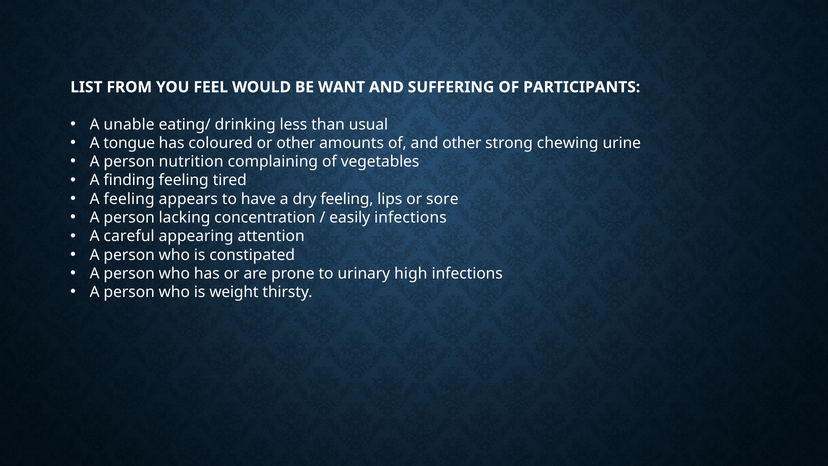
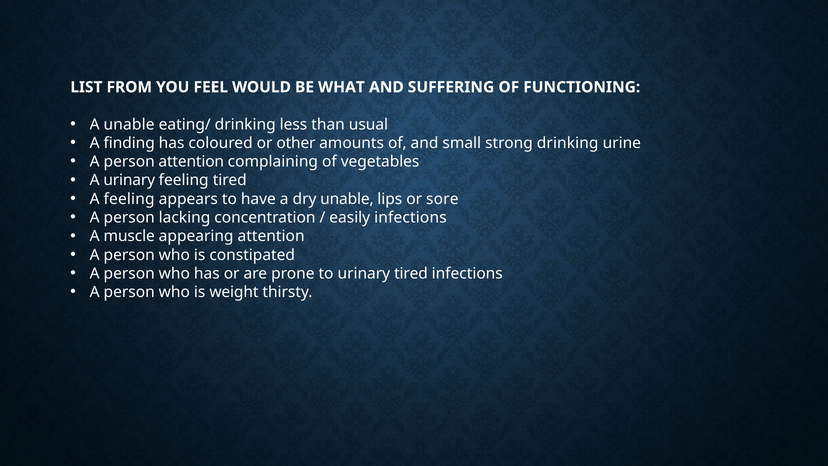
WANT: WANT -> WHAT (341, 87)
PARTICIPANTS: PARTICIPANTS -> FUNCTIONING (582, 87)
tongue: tongue -> finding (129, 143)
and other: other -> small (462, 143)
strong chewing: chewing -> drinking (568, 143)
person nutrition: nutrition -> attention (191, 162)
A finding: finding -> urinary (129, 180)
dry feeling: feeling -> unable (347, 199)
careful: careful -> muscle (129, 236)
urinary high: high -> tired (411, 273)
